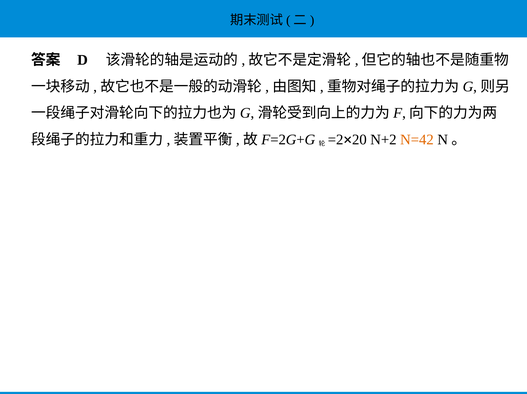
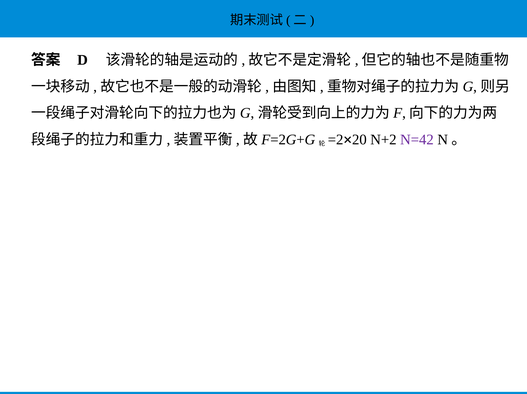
N=42 colour: orange -> purple (417, 140)
